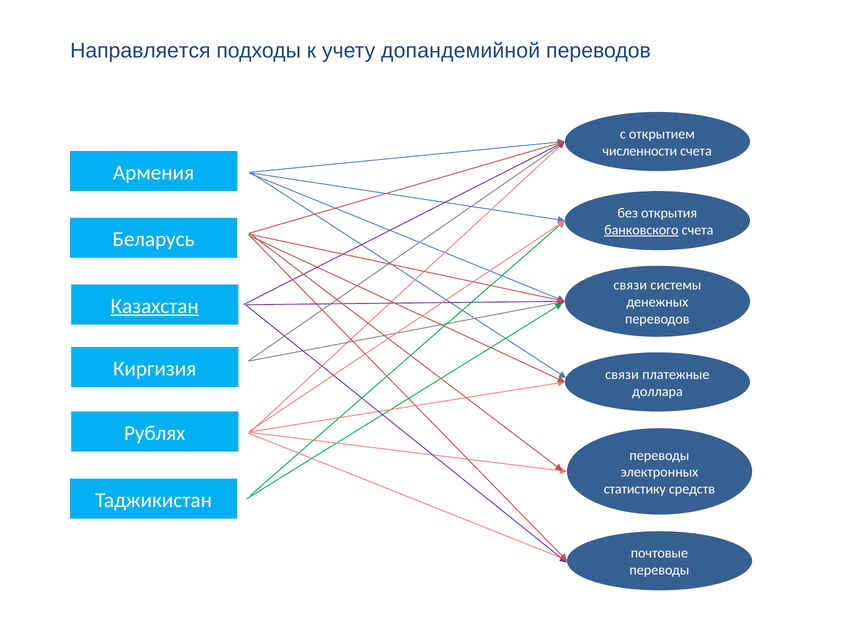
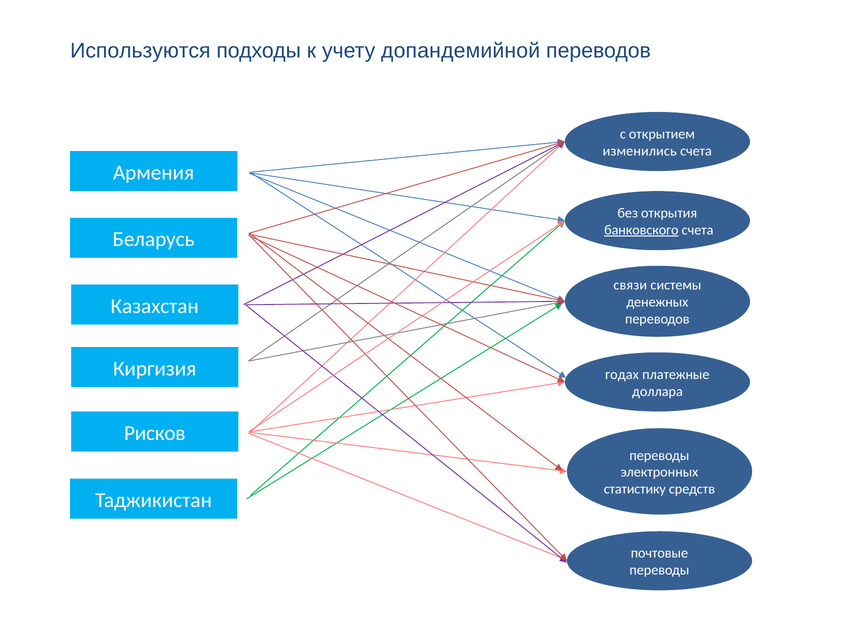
Направляется: Направляется -> Используются (140, 51)
численности: численности -> изменились (640, 151)
Казахстан underline: present -> none (155, 306)
связи: связи -> годах (622, 375)
Рублях: Рублях -> Рисков (155, 434)
